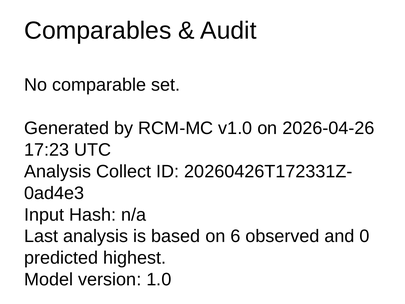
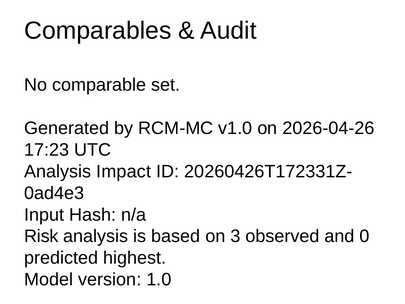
Collect: Collect -> Impact (124, 171)
Last: Last -> Risk (41, 236)
6: 6 -> 3 (235, 236)
